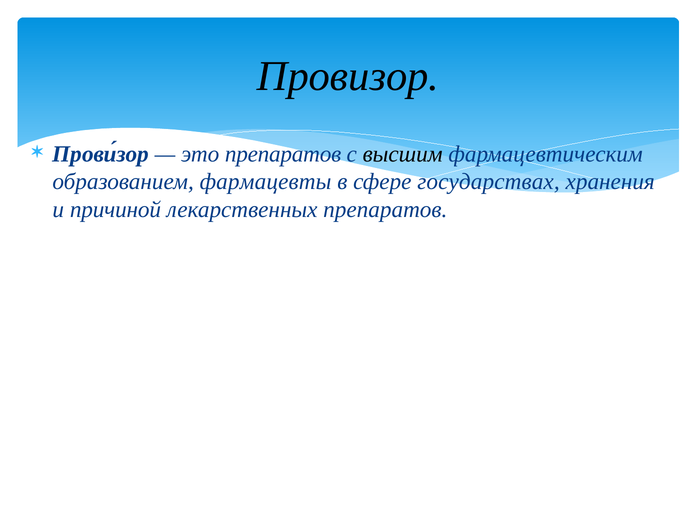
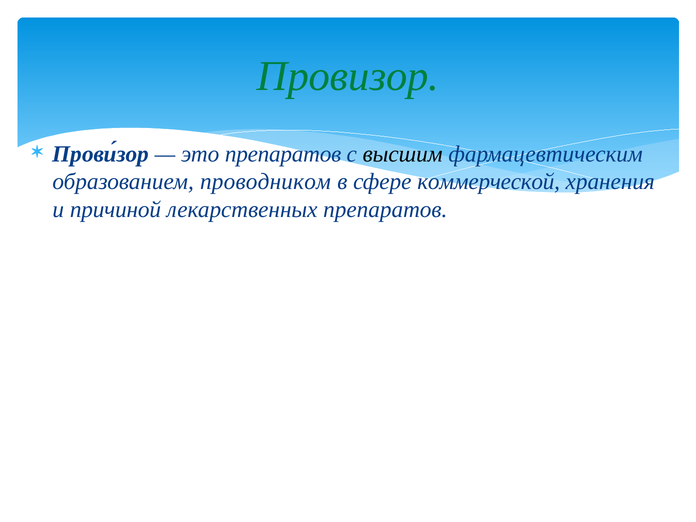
Провизор colour: black -> green (348, 76)
фармацевты: фармацевты -> проводником (265, 182)
государствах: государствах -> коммерческой (489, 182)
